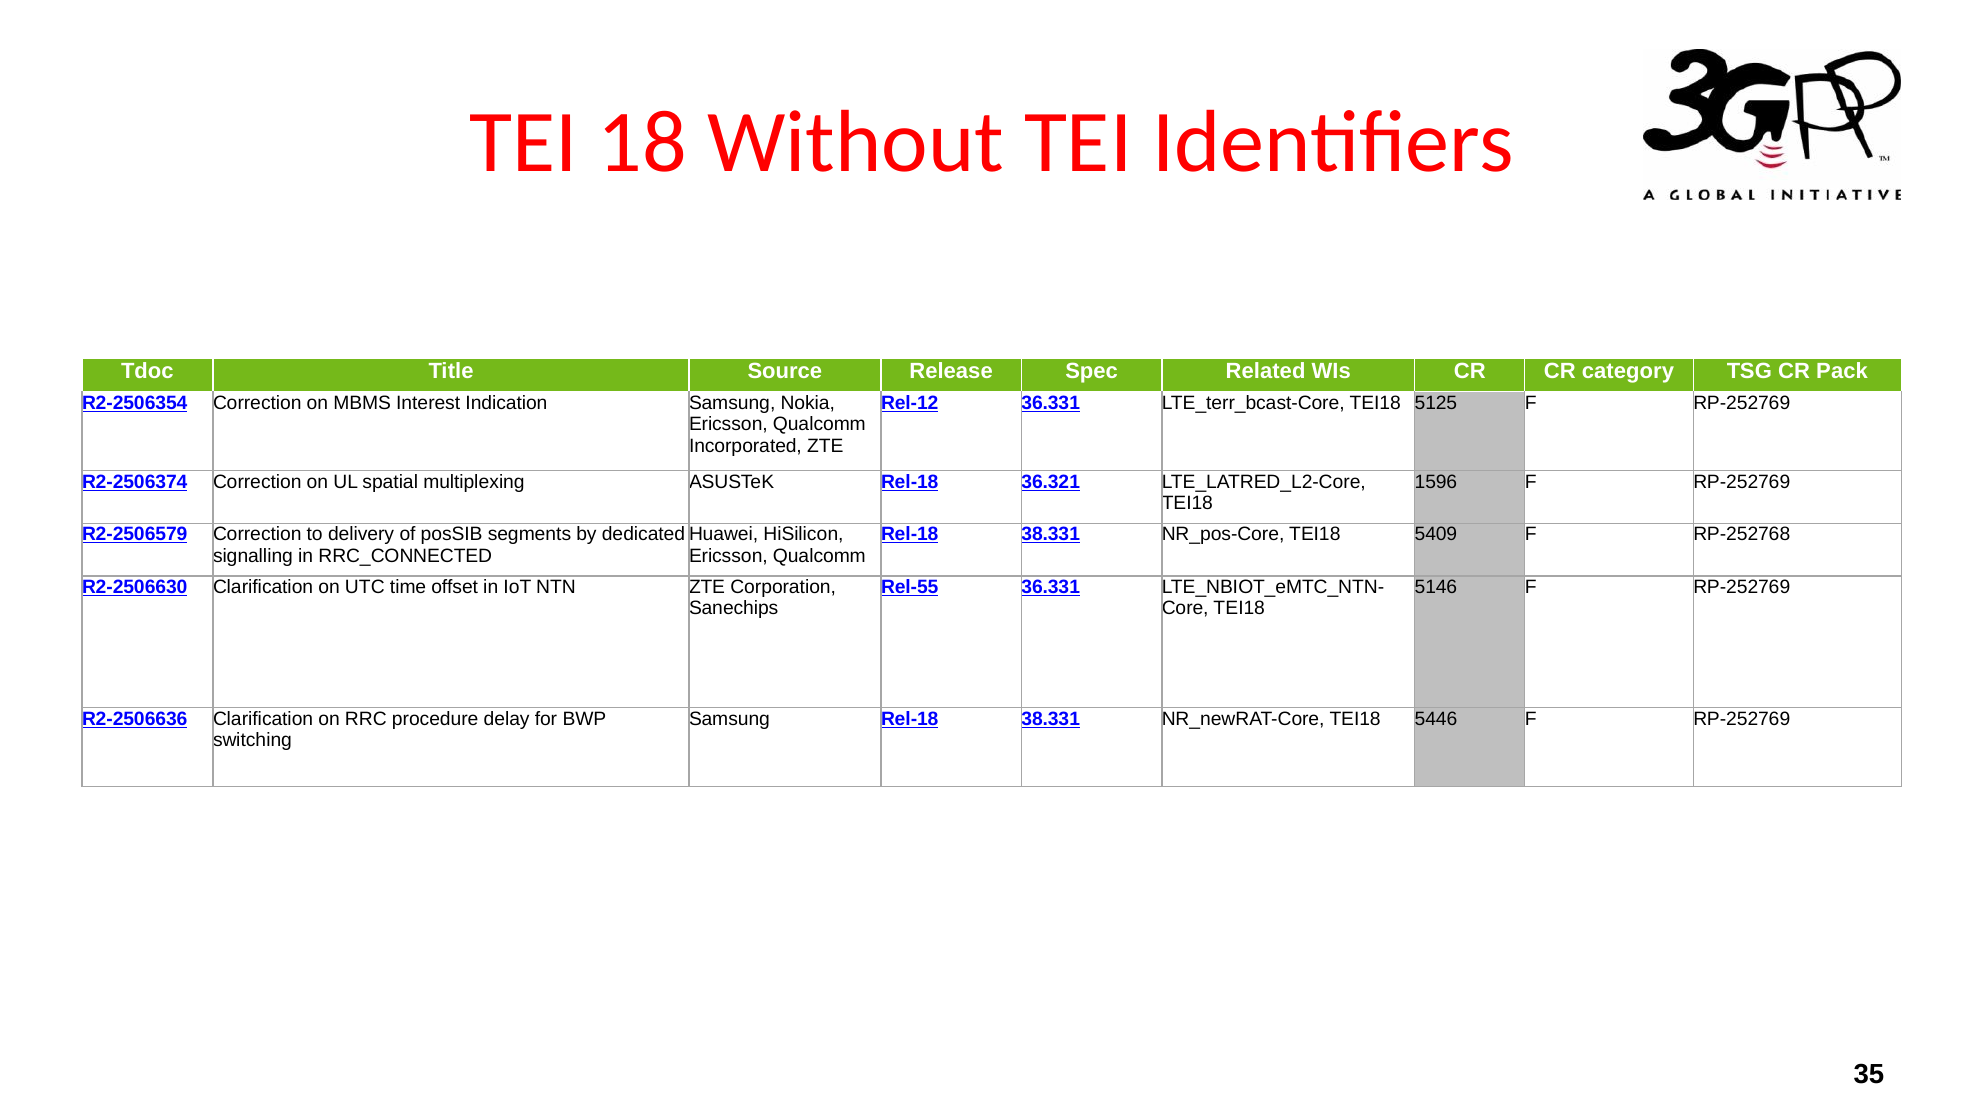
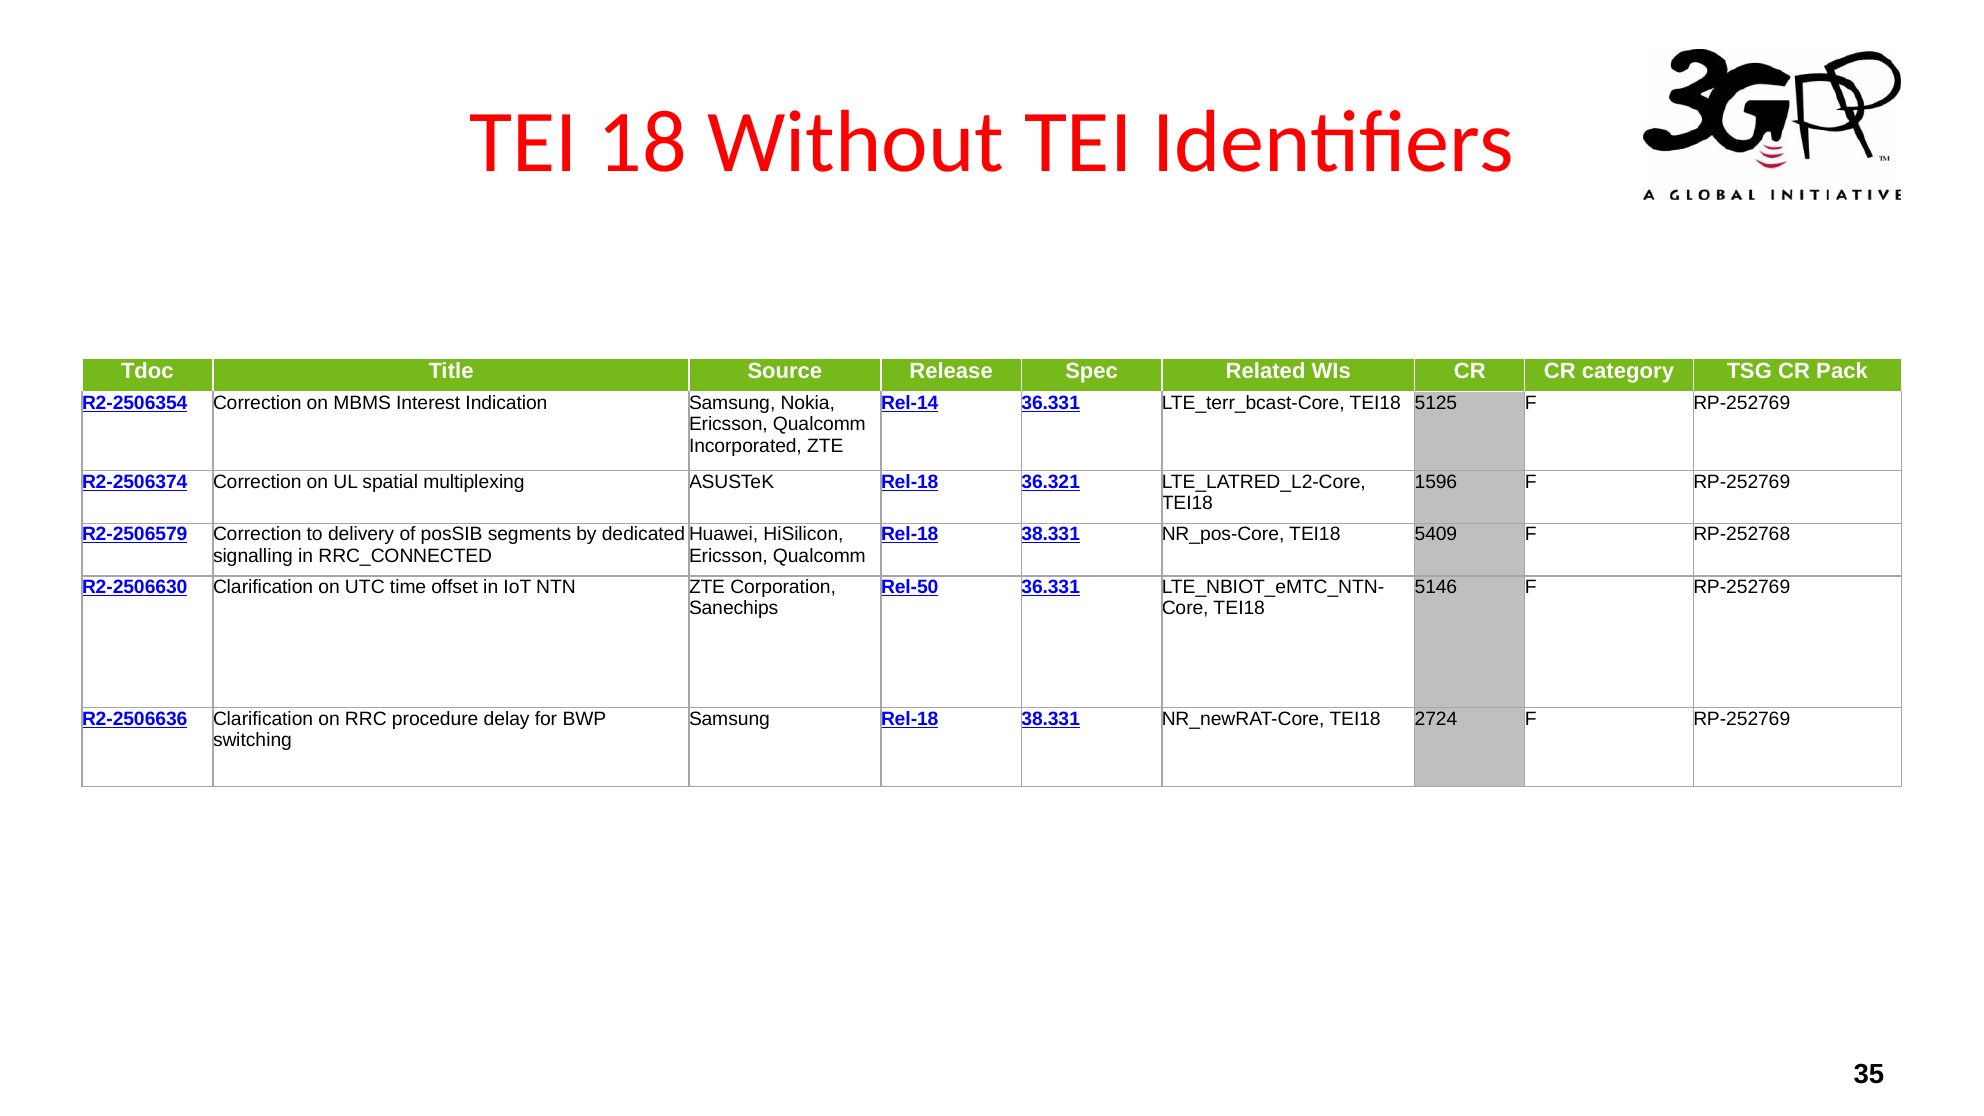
Rel-12: Rel-12 -> Rel-14 (910, 403)
Rel-55: Rel-55 -> Rel-50 (910, 587)
5446: 5446 -> 2724 (1436, 719)
